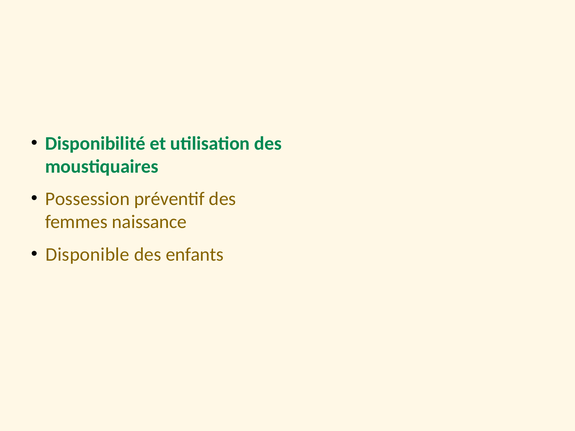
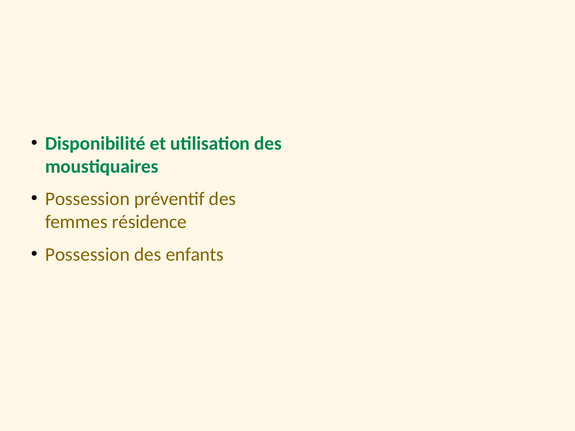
naissance: naissance -> résidence (149, 222)
Disponible: Disponible -> Possession (87, 255)
